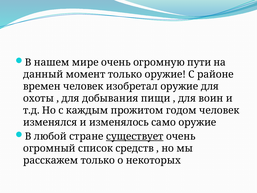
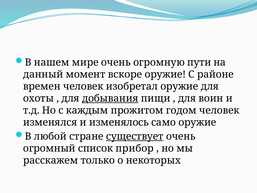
момент только: только -> вскоре (125, 74)
добывания underline: none -> present (110, 98)
средств: средств -> прибор (135, 148)
